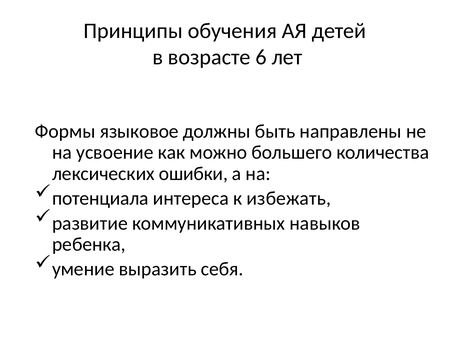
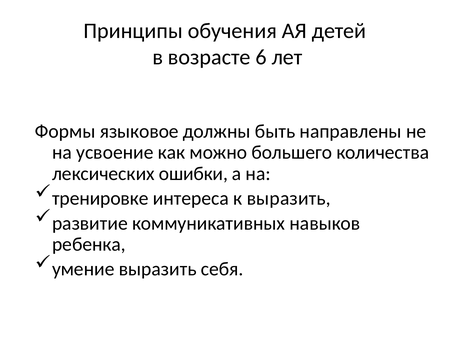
потенциала: потенциала -> тренировке (100, 199)
к избежать: избежать -> выразить (289, 199)
